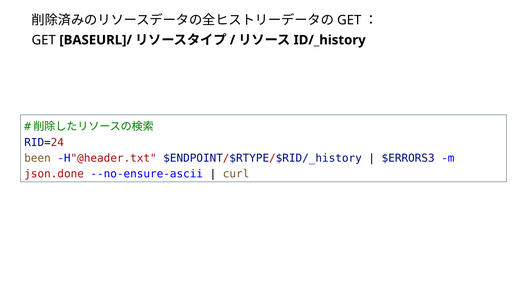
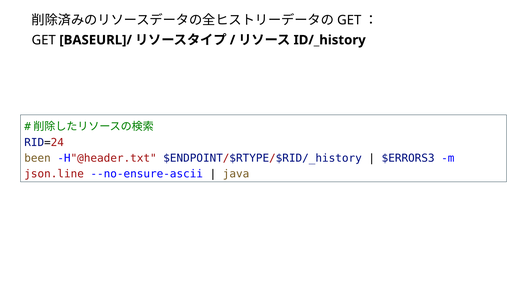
json.done: json.done -> json.line (54, 174)
curl: curl -> java (236, 174)
